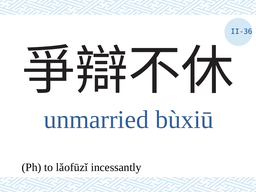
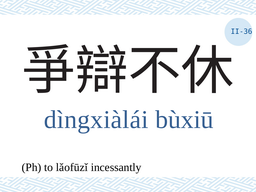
unmarried: unmarried -> dìngxiàlái (96, 120)
